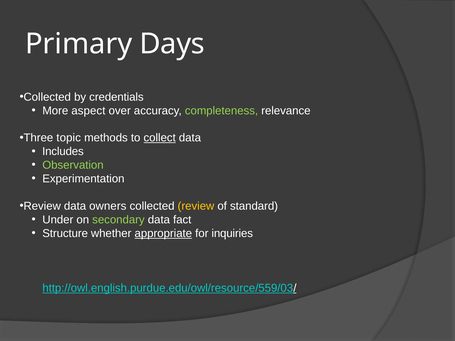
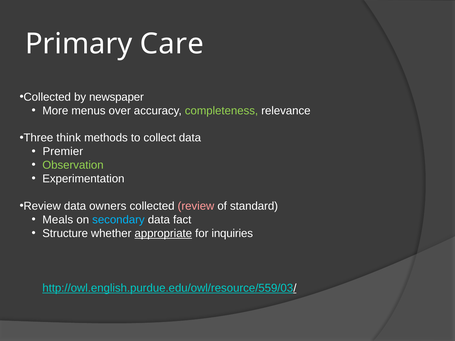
Days: Days -> Care (172, 44)
credentials: credentials -> newspaper (116, 97)
aspect: aspect -> menus (88, 111)
topic: topic -> think (69, 138)
collect underline: present -> none (160, 138)
Includes: Includes -> Premier (63, 152)
review colour: yellow -> pink (196, 206)
Under: Under -> Meals (58, 220)
secondary colour: light green -> light blue (118, 220)
